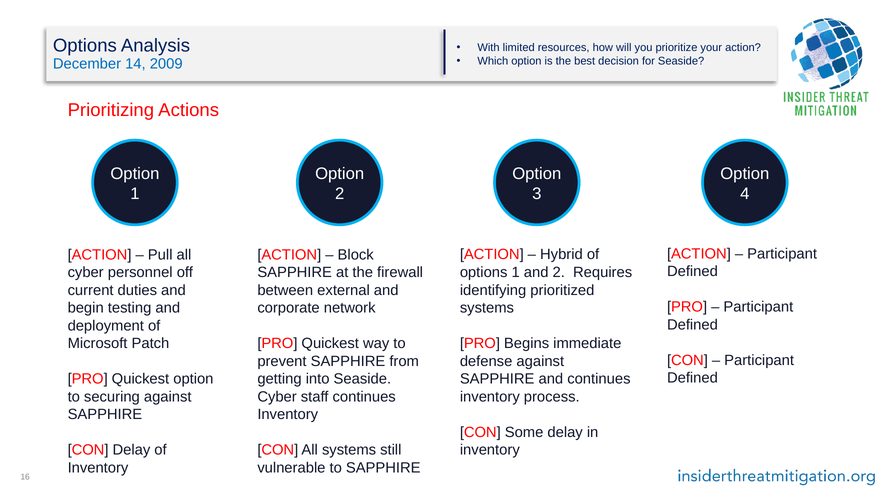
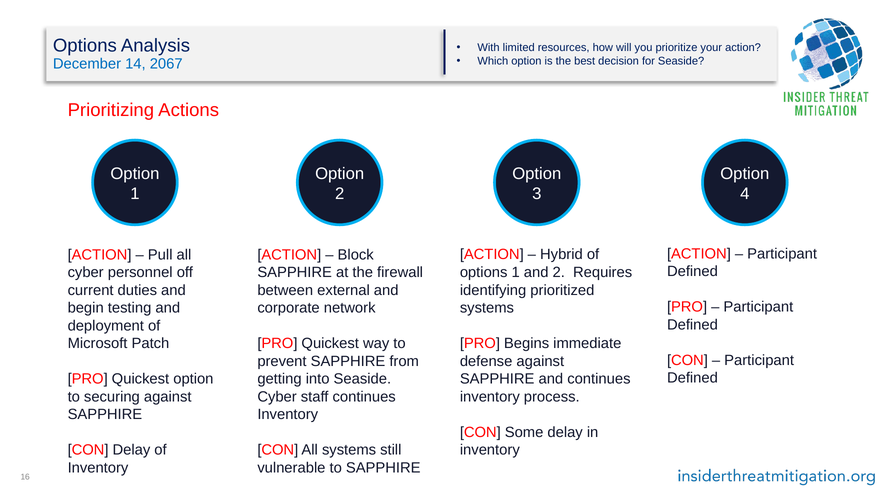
2009: 2009 -> 2067 (166, 64)
